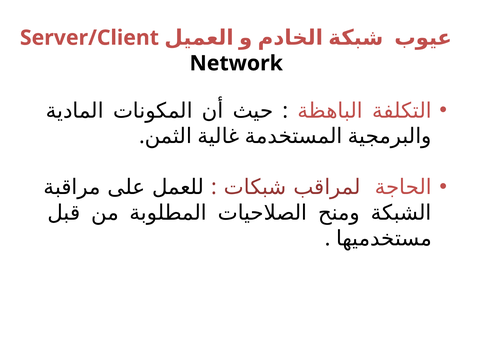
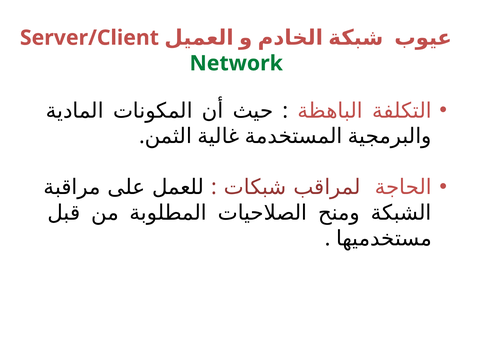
Network colour: black -> green (236, 63)
